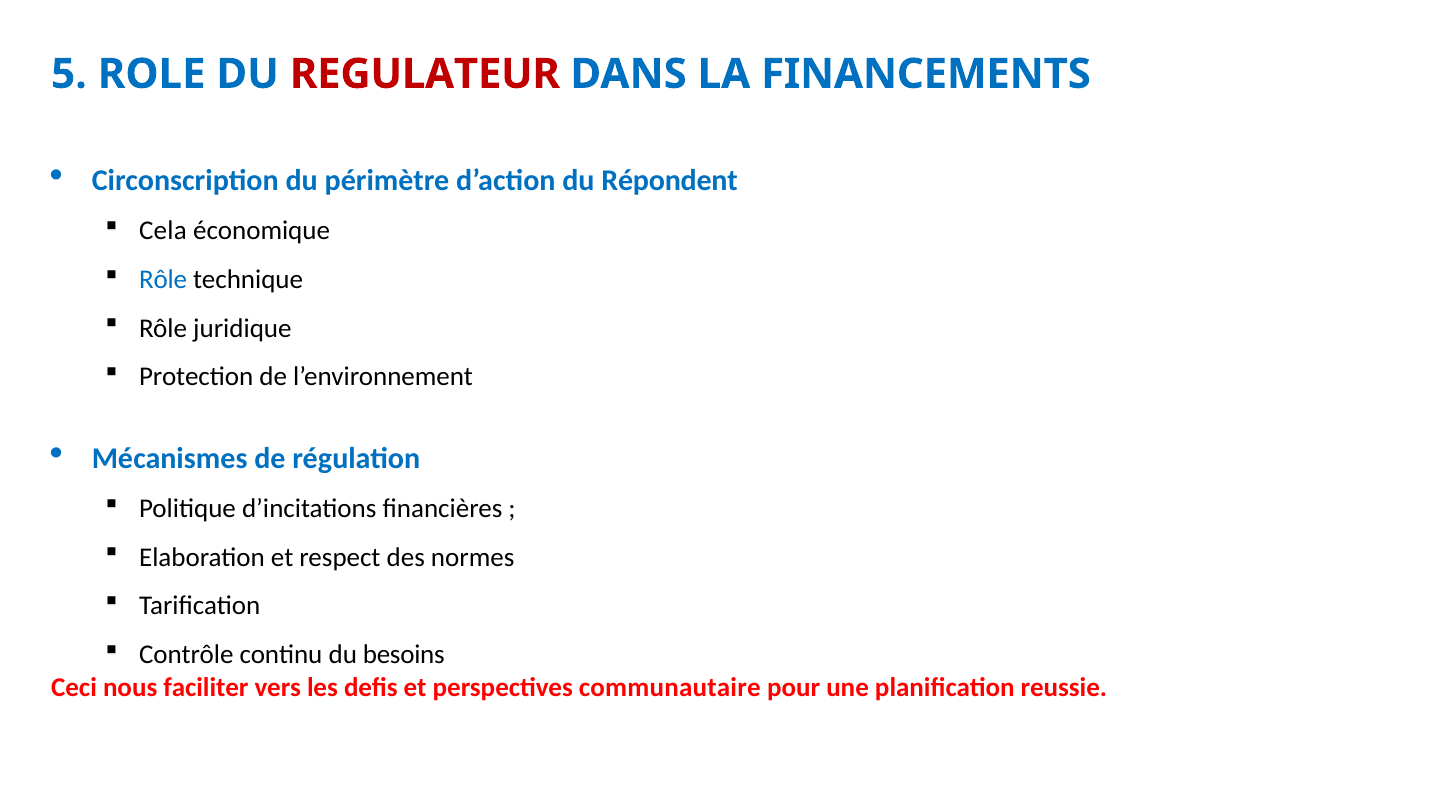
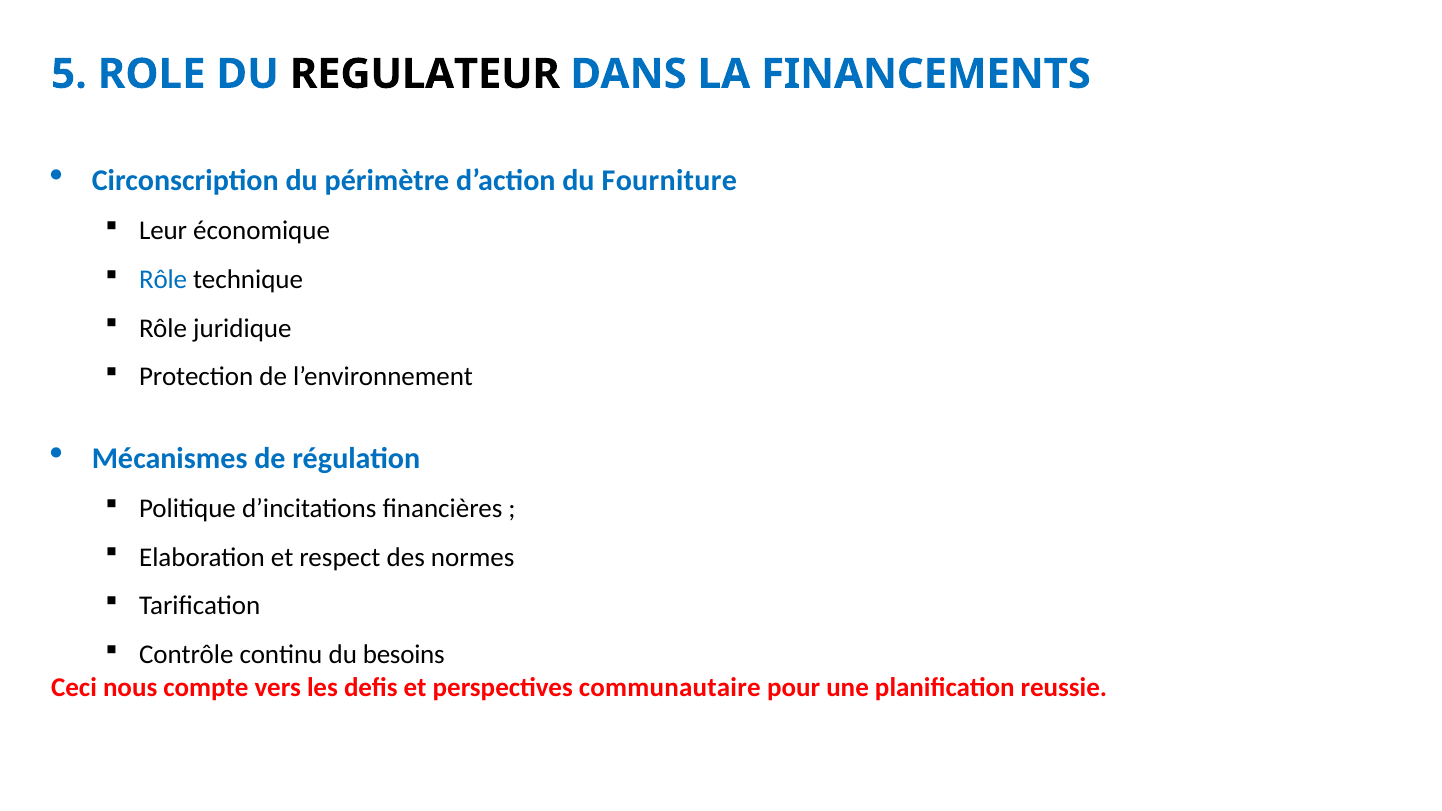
REGULATEUR colour: red -> black (425, 74)
Répondent: Répondent -> Fourniture (669, 181)
Cela: Cela -> Leur (163, 231)
faciliter: faciliter -> compte (206, 687)
